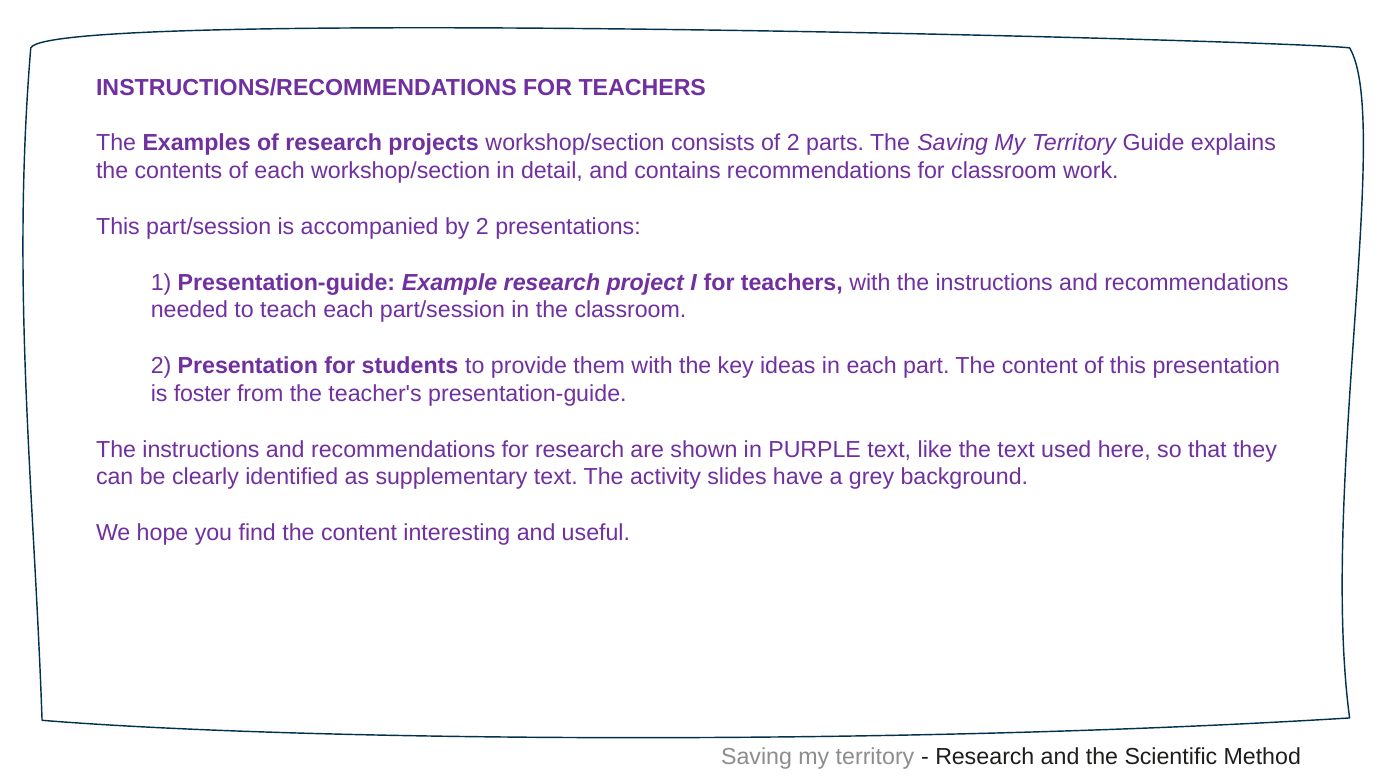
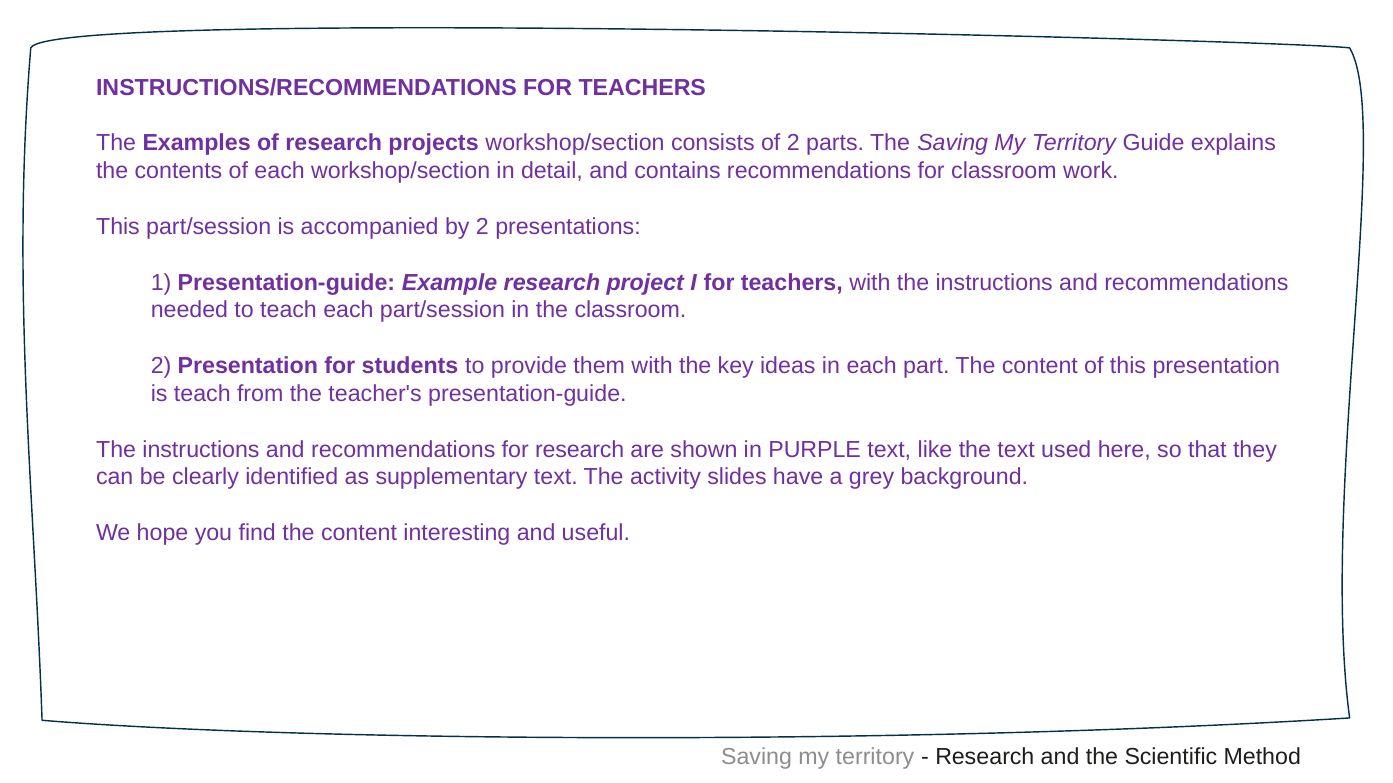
is foster: foster -> teach (202, 394)
